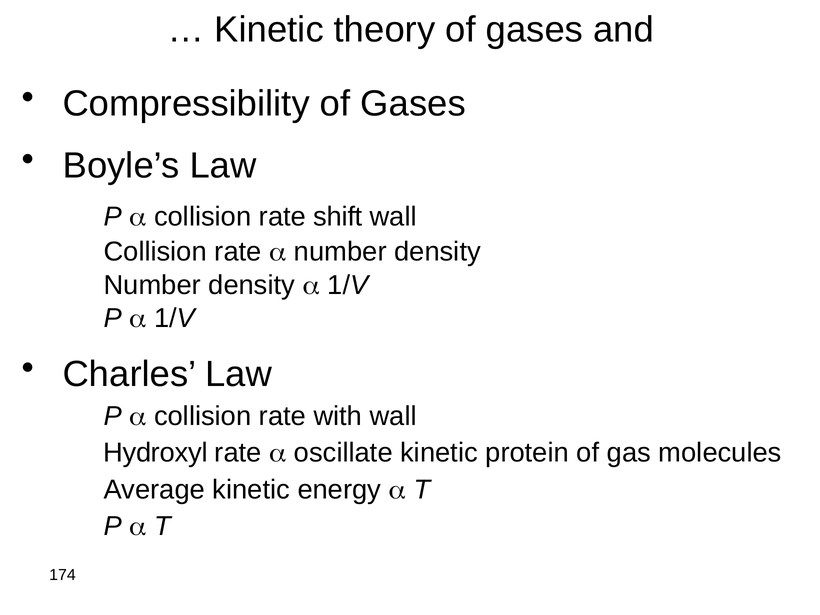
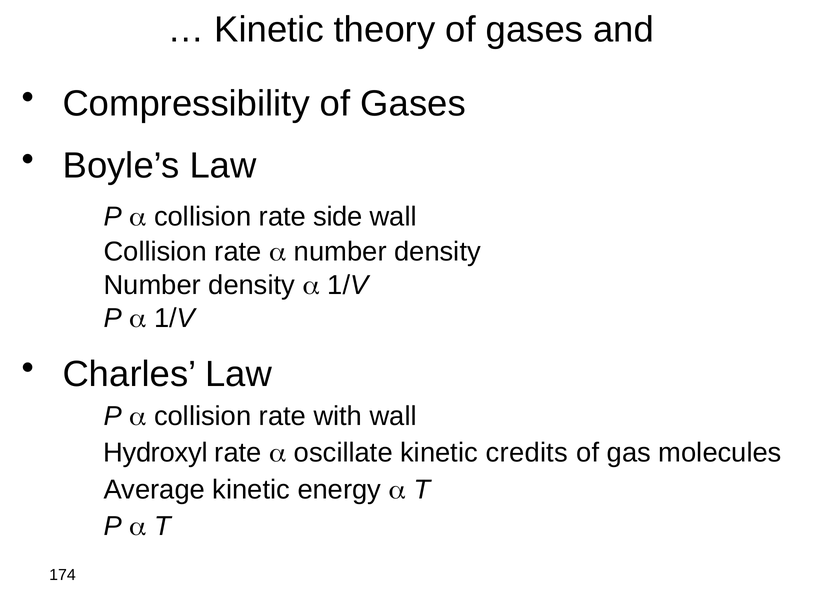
shift: shift -> side (338, 217)
protein: protein -> credits (527, 453)
